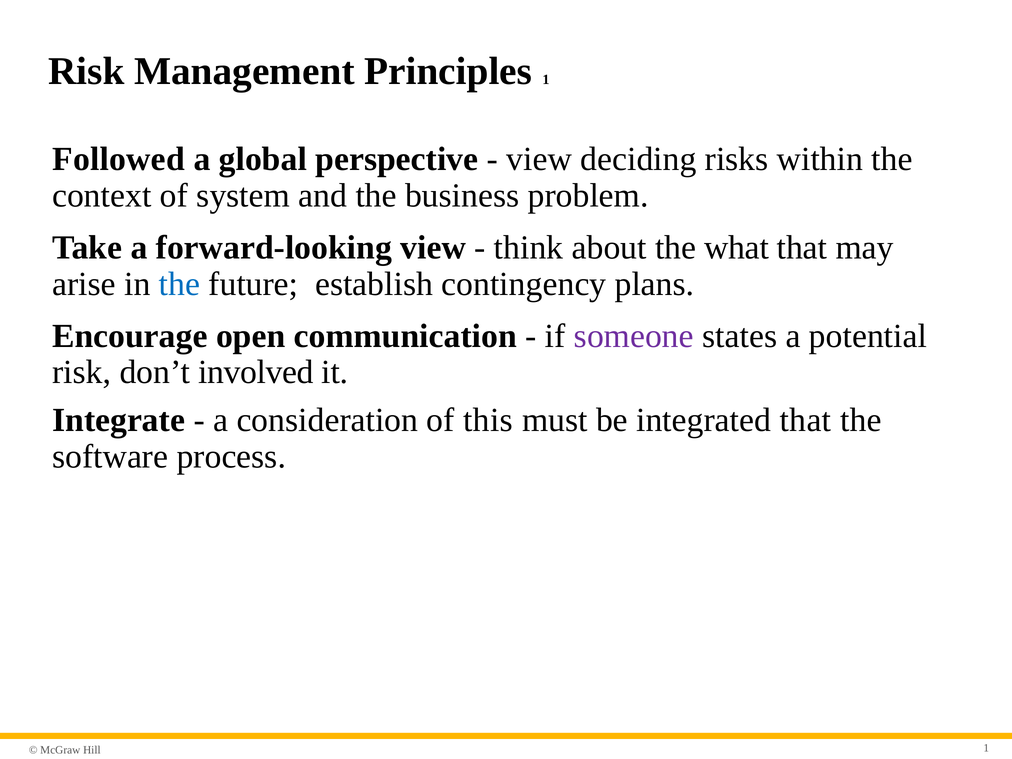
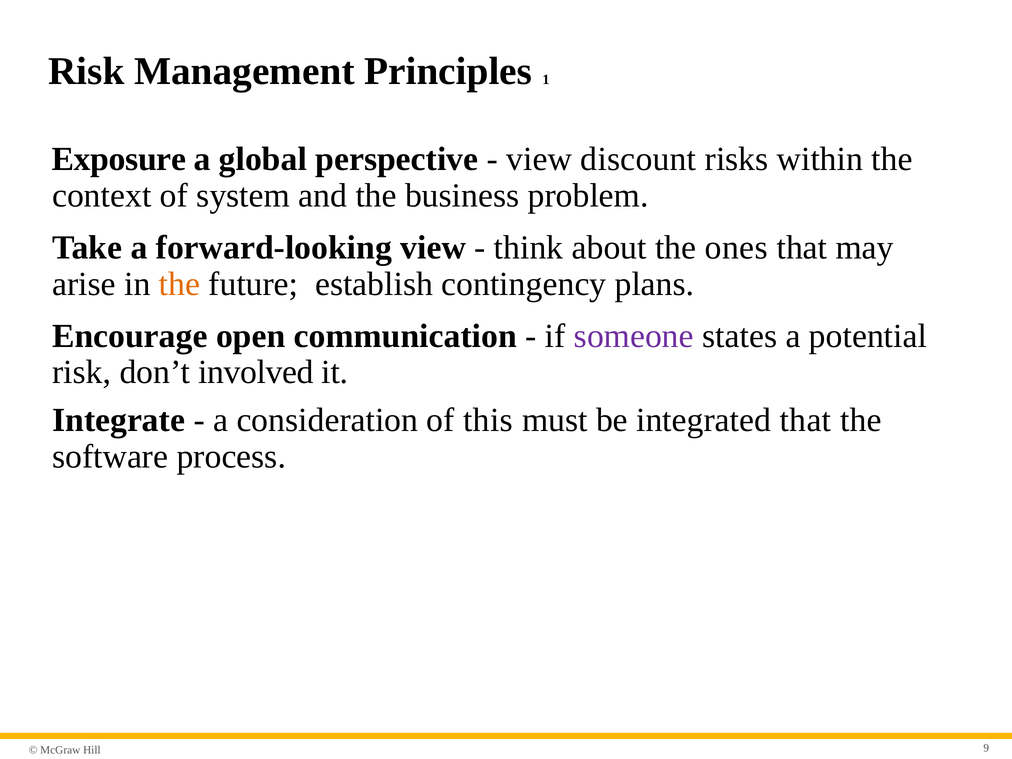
Followed: Followed -> Exposure (119, 159)
deciding: deciding -> discount (638, 159)
what: what -> ones (736, 248)
the colour: blue -> orange (179, 284)
1: 1 -> 9 (986, 748)
